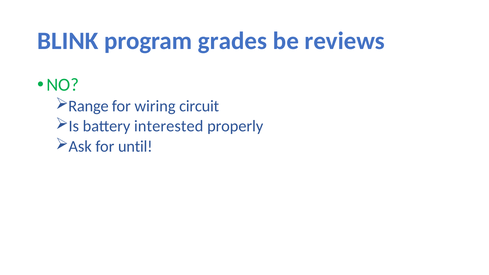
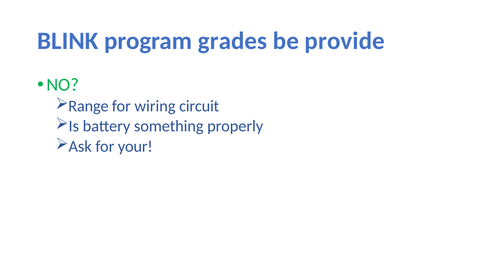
reviews: reviews -> provide (345, 41)
interested: interested -> something (169, 126)
until: until -> your (135, 146)
